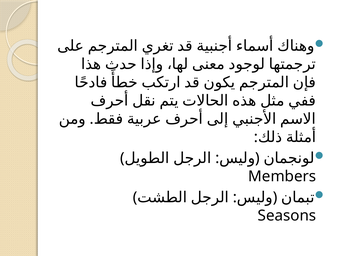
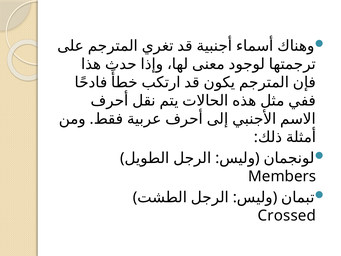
Seasons: Seasons -> Crossed (287, 215)
